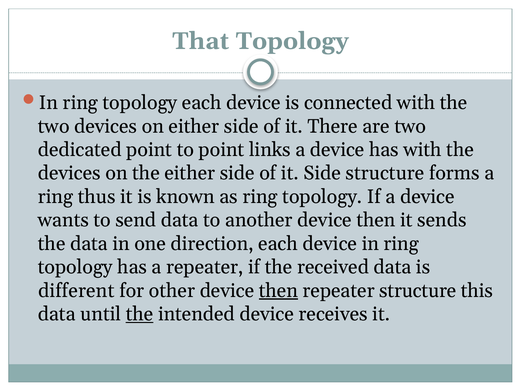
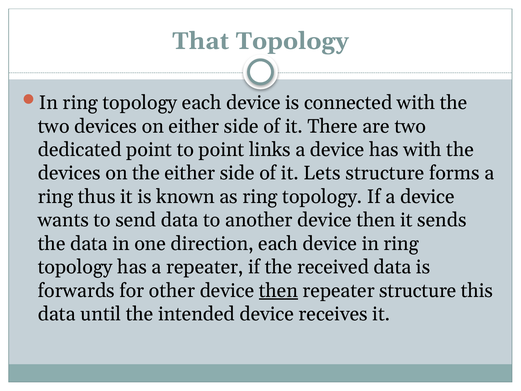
it Side: Side -> Lets (322, 173)
different: different -> forwards (76, 290)
the underline: present -> none (140, 314)
